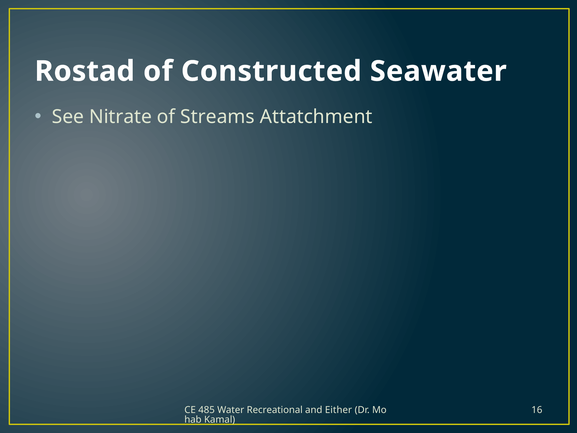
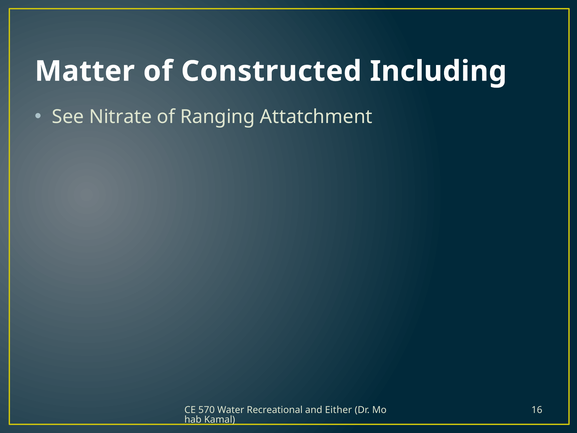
Rostad: Rostad -> Matter (85, 71)
Seawater: Seawater -> Including (438, 71)
Streams: Streams -> Ranging (218, 117)
485: 485 -> 570 (207, 410)
